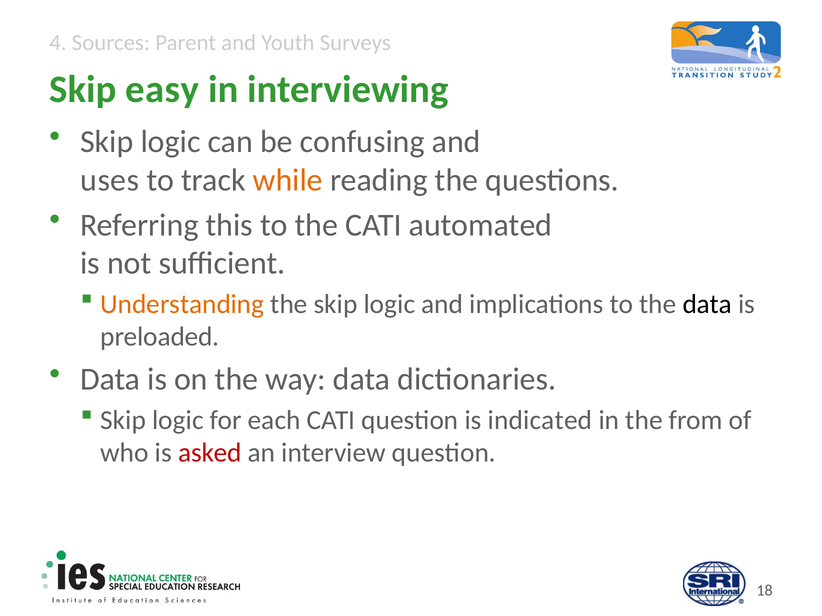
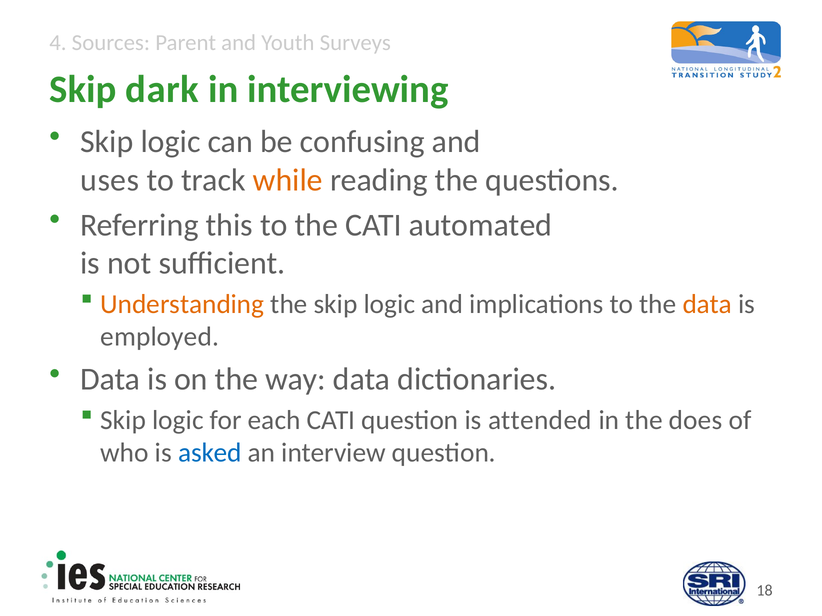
easy: easy -> dark (162, 89)
data colour: black -> orange (707, 304)
preloaded: preloaded -> employed (160, 337)
indicated: indicated -> attended (540, 420)
from: from -> does (696, 420)
asked colour: red -> blue (210, 453)
